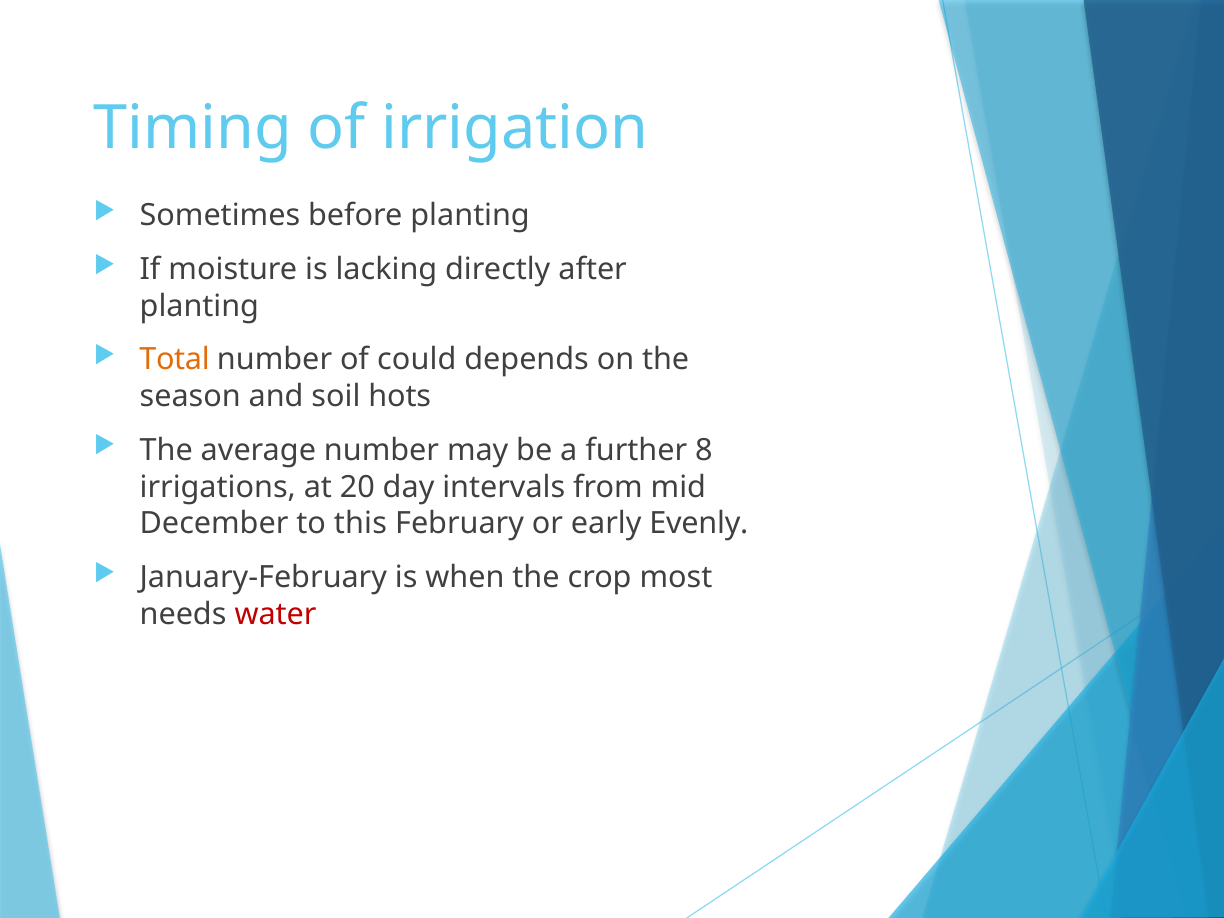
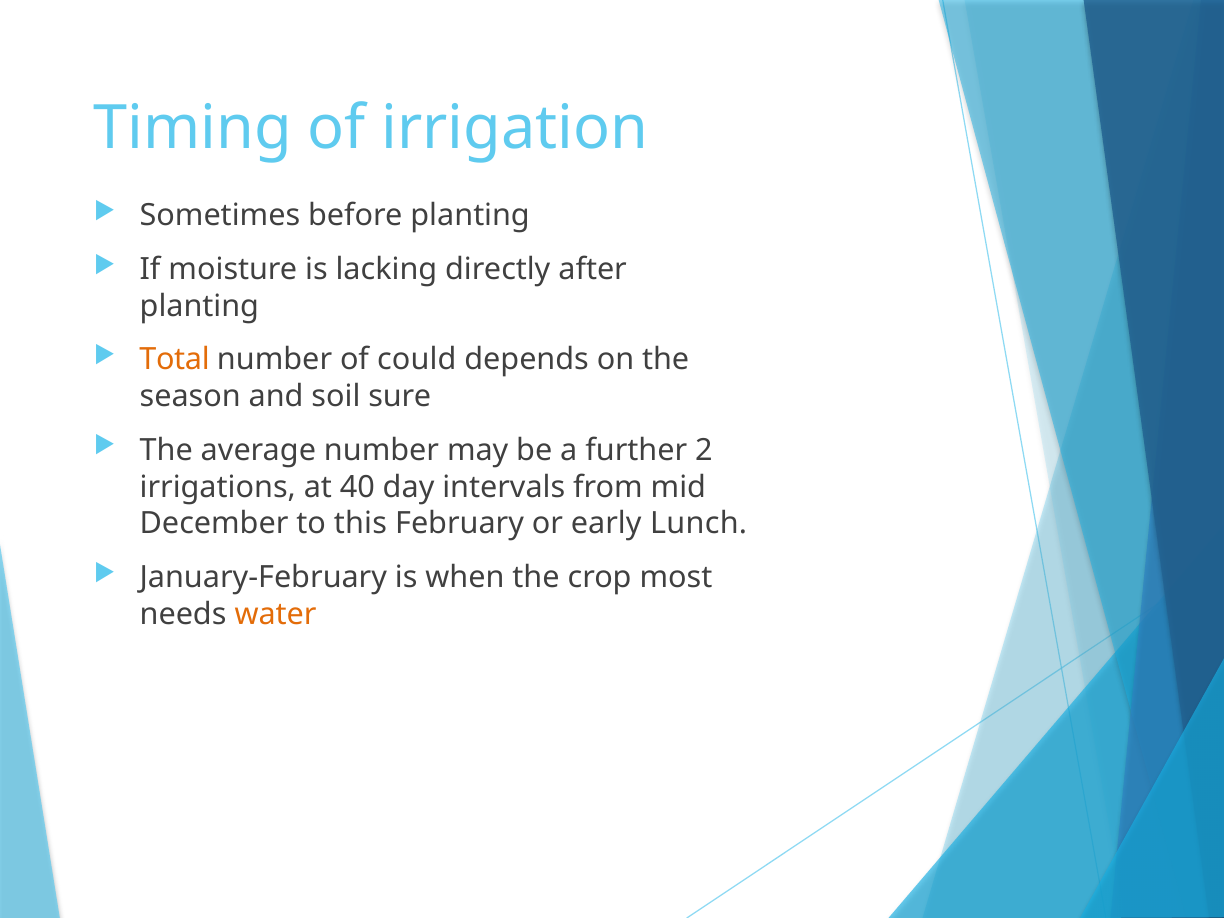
hots: hots -> sure (400, 397)
8: 8 -> 2 (704, 450)
20: 20 -> 40 (357, 487)
Evenly: Evenly -> Lunch (699, 524)
water colour: red -> orange (276, 614)
